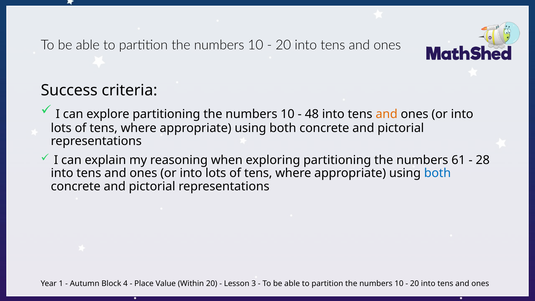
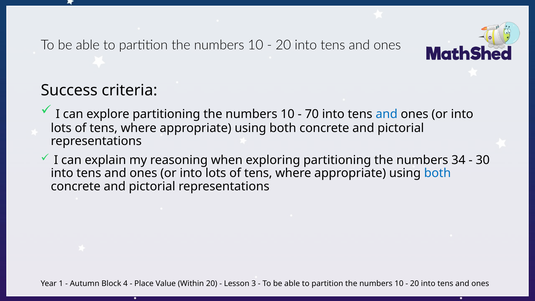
48: 48 -> 70 (312, 114)
and colour: orange -> blue (387, 114)
61: 61 -> 34 (458, 160)
28: 28 -> 30 (483, 160)
